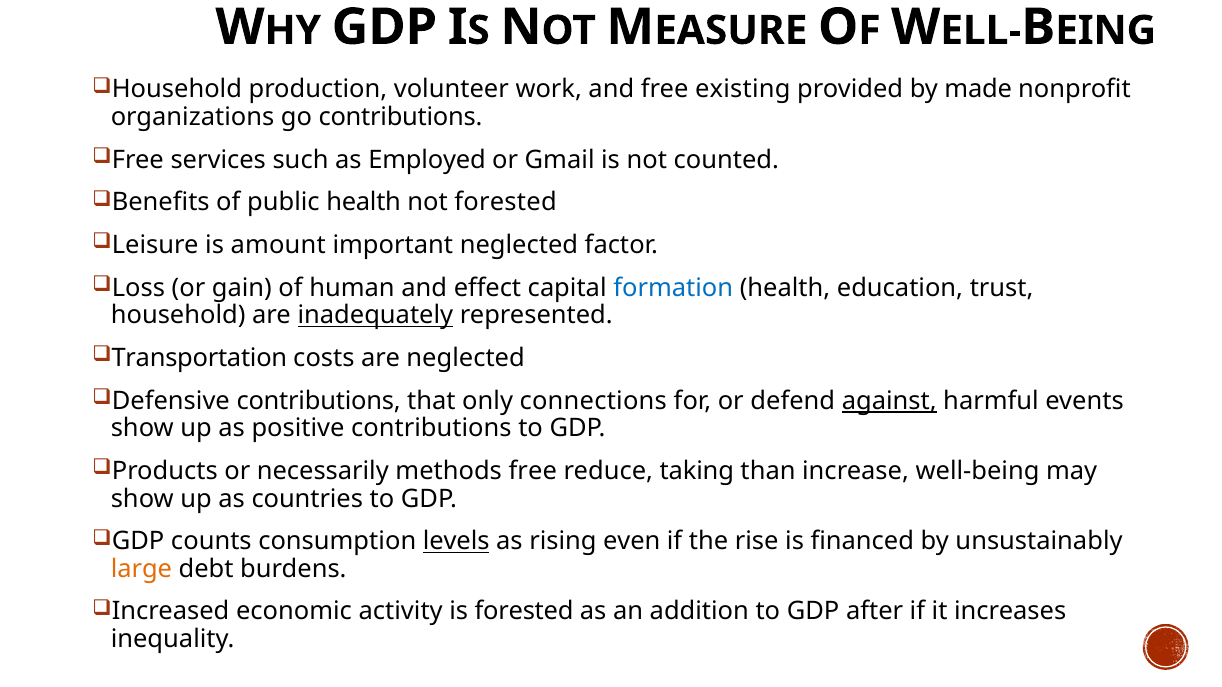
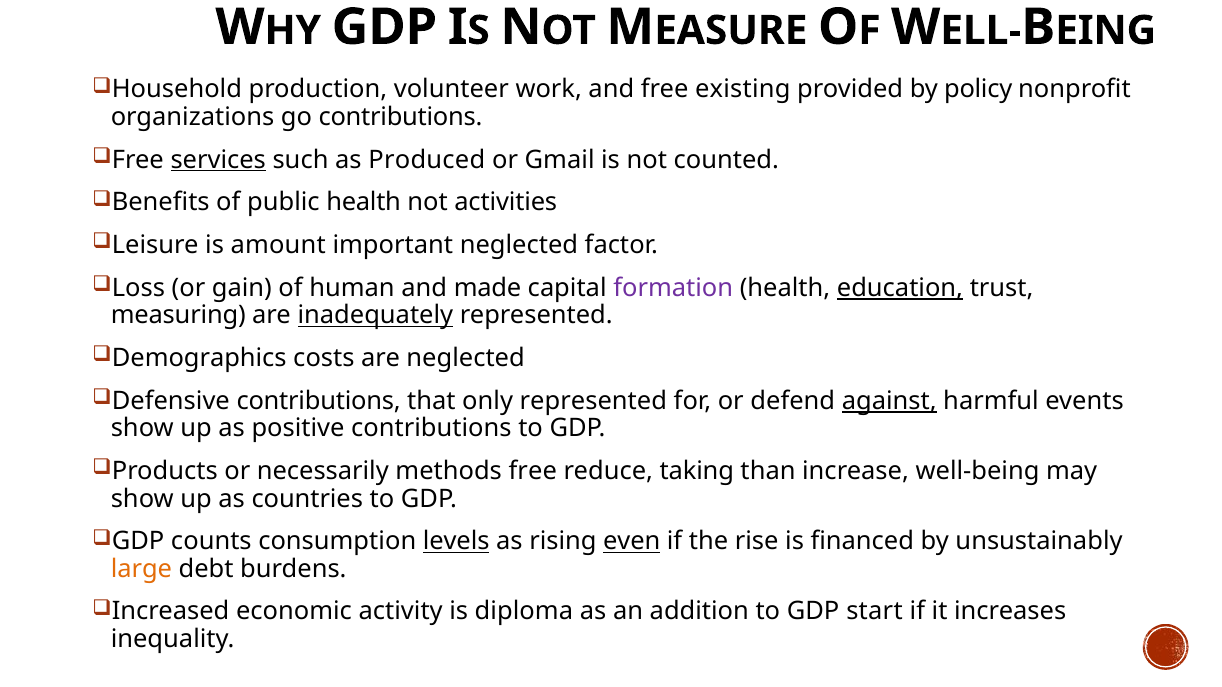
made: made -> policy (978, 90)
services underline: none -> present (218, 160)
Employed: Employed -> Produced (427, 160)
not forested: forested -> activities (506, 203)
effect: effect -> made (488, 288)
formation colour: blue -> purple (673, 288)
education underline: none -> present (900, 288)
household: household -> measuring (178, 316)
Transportation: Transportation -> Demographics (199, 358)
only connections: connections -> represented (593, 401)
even underline: none -> present (632, 542)
is forested: forested -> diploma (524, 612)
after: after -> start (874, 612)
